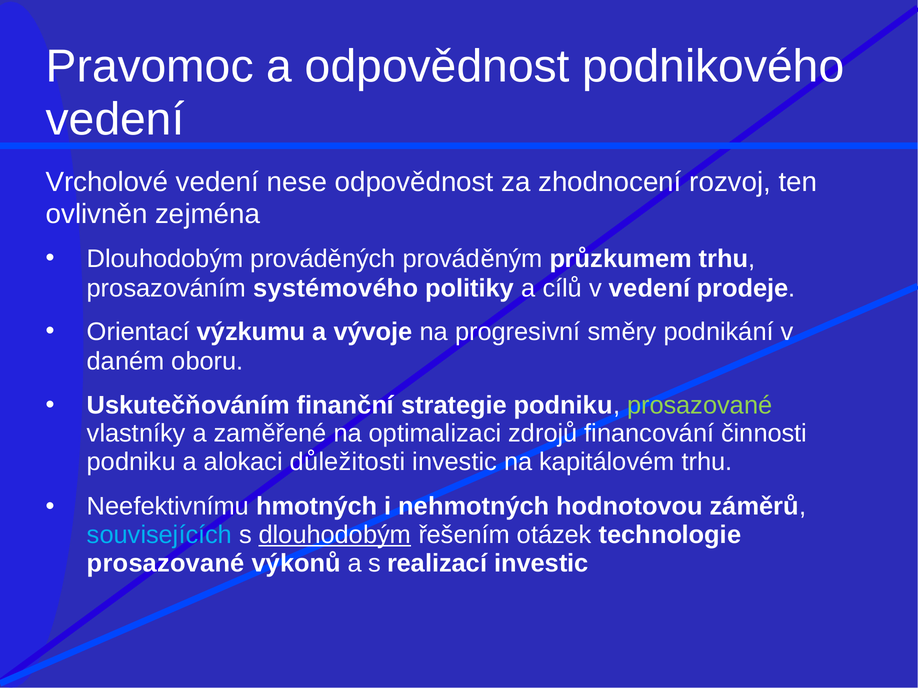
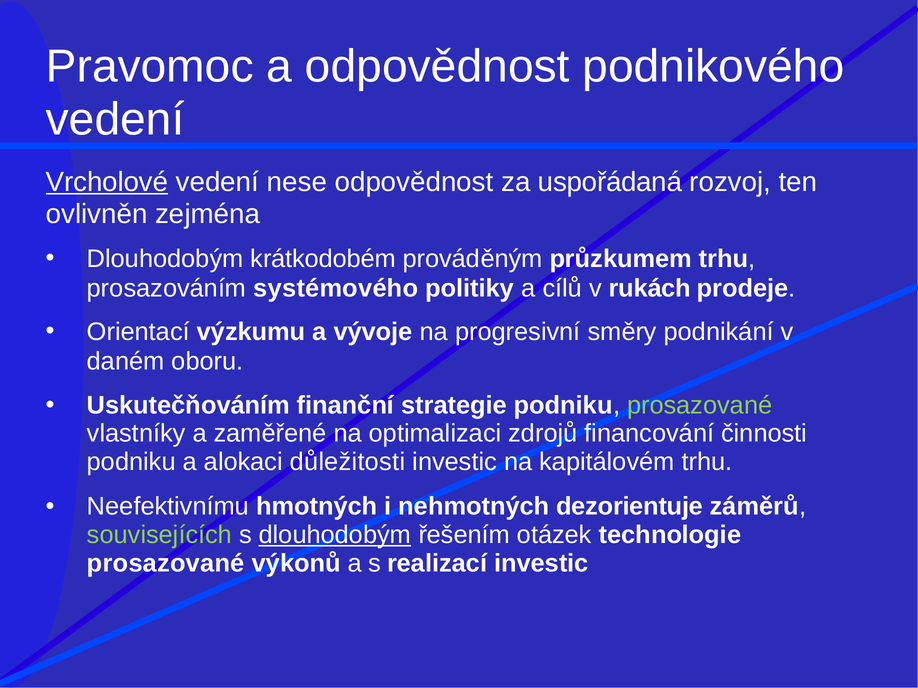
Vrcholové underline: none -> present (107, 182)
zhodnocení: zhodnocení -> uspořádaná (610, 182)
prováděných: prováděných -> krátkodobém (323, 259)
v vedení: vedení -> rukách (650, 289)
hodnotovou: hodnotovou -> dezorientuje (630, 507)
souvisejících colour: light blue -> light green (159, 535)
